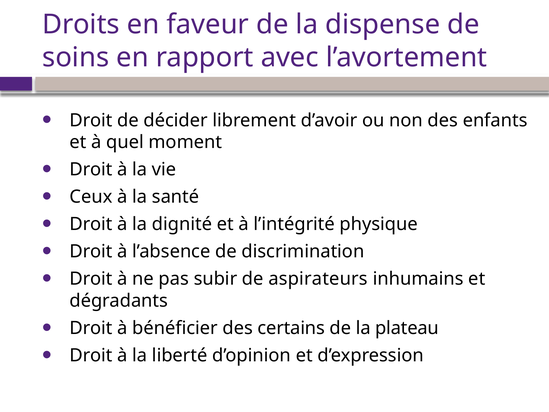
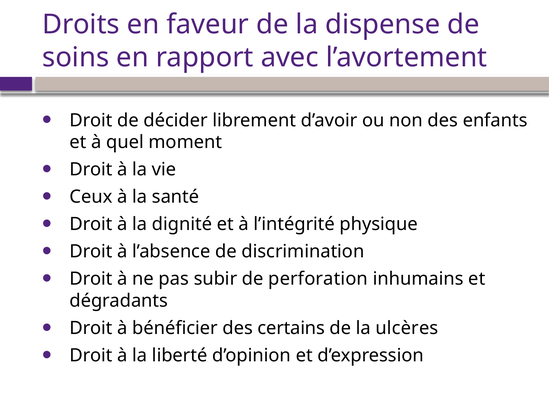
aspirateurs: aspirateurs -> perforation (318, 279)
plateau: plateau -> ulcères (407, 328)
